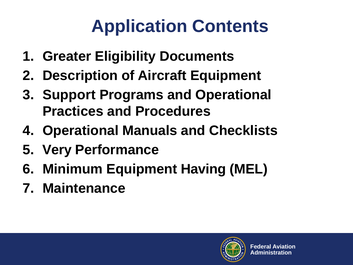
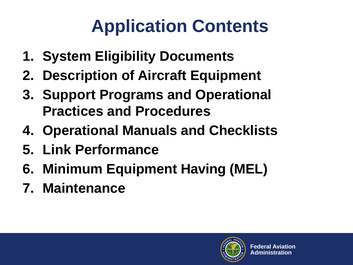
Greater: Greater -> System (67, 56)
Very: Very -> Link (57, 150)
